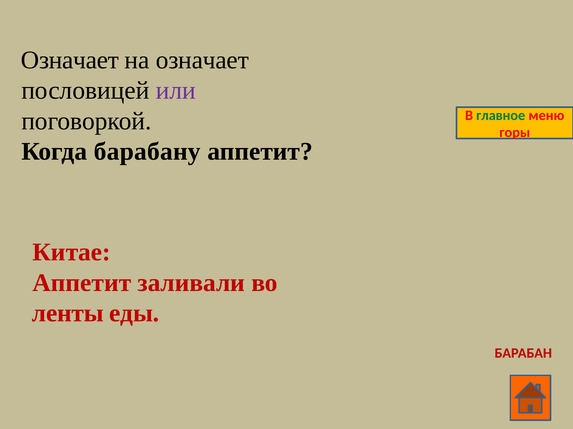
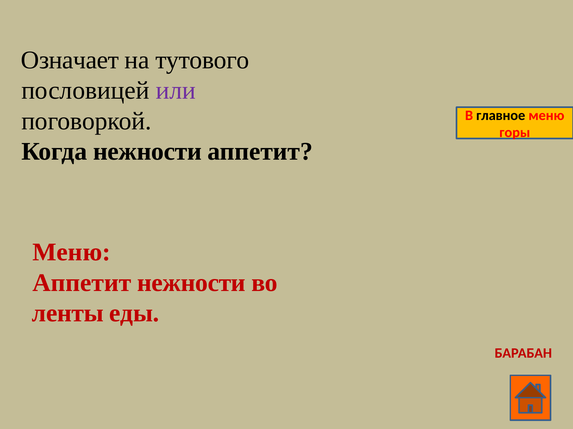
на означает: означает -> тутового (202, 60)
главное colour: green -> black (501, 115)
Когда барабану: барабану -> нежности (147, 152)
Китае: Китае -> Меню (72, 253)
Аппетит заливали: заливали -> нежности (191, 283)
